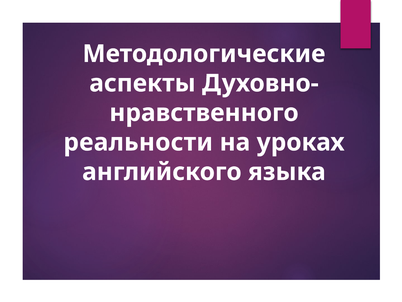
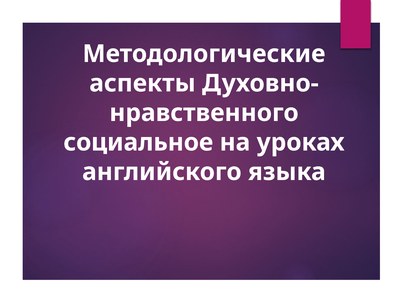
реальности: реальности -> социальное (138, 142)
